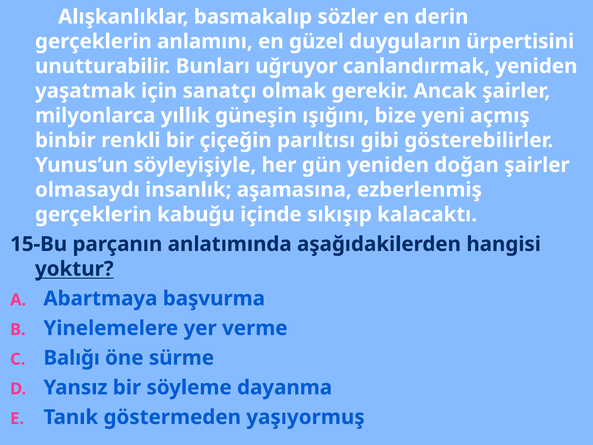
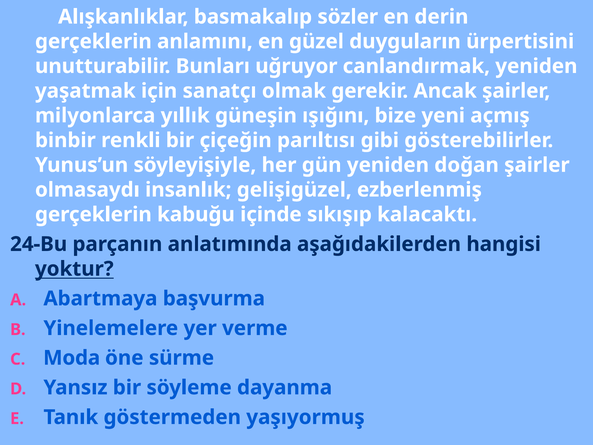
aşamasına: aşamasına -> gelişigüzel (294, 190)
15-Bu: 15-Bu -> 24-Bu (39, 244)
Balığı: Balığı -> Moda (72, 358)
